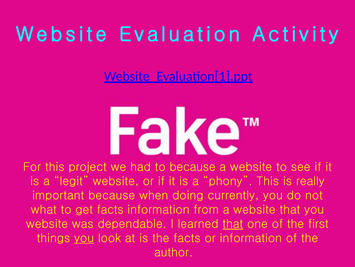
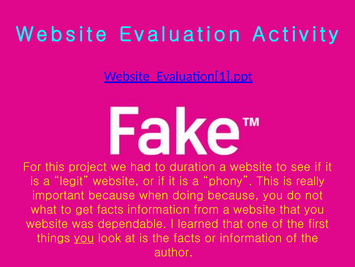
to because: because -> duration (192, 166)
doing currently: currently -> because (233, 195)
that underline: present -> none (233, 223)
